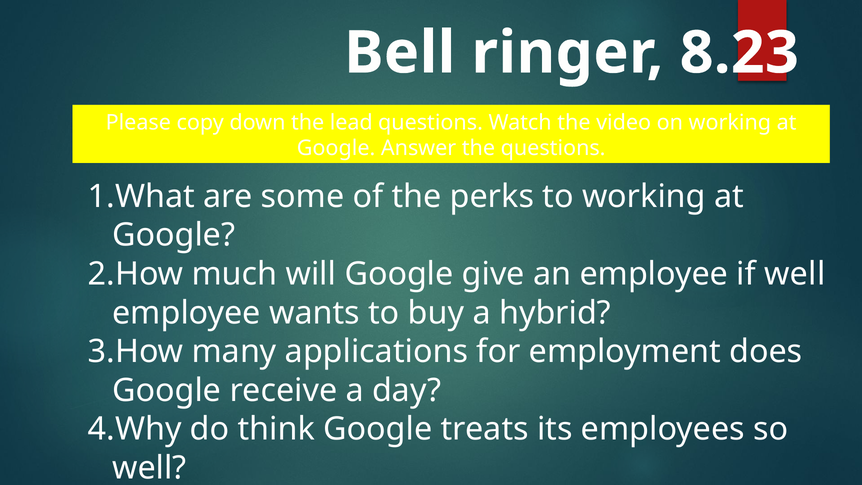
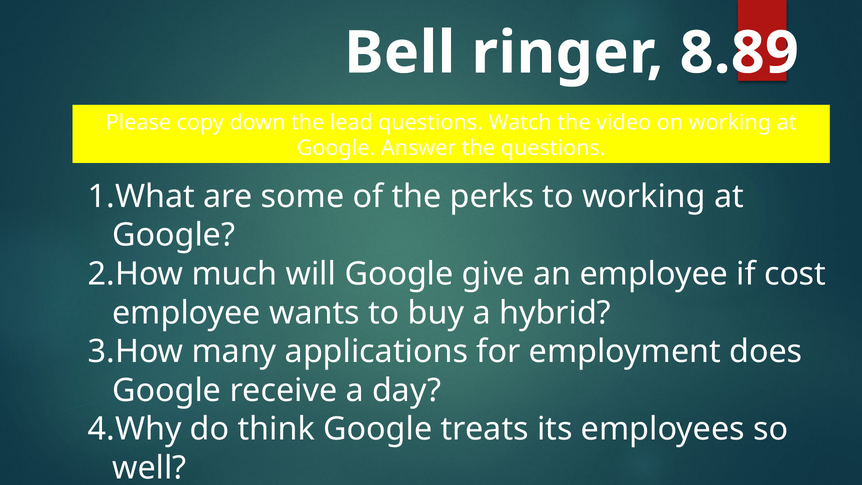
8.23: 8.23 -> 8.89 (739, 53)
if well: well -> cost (795, 274)
